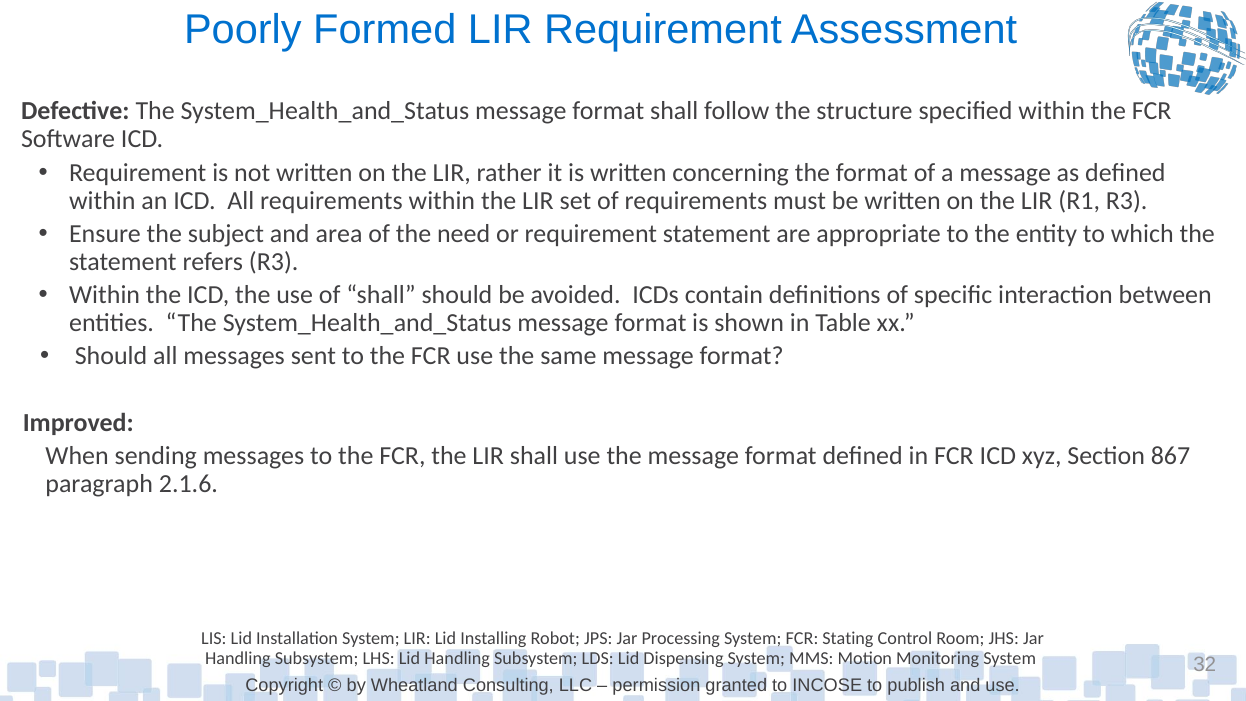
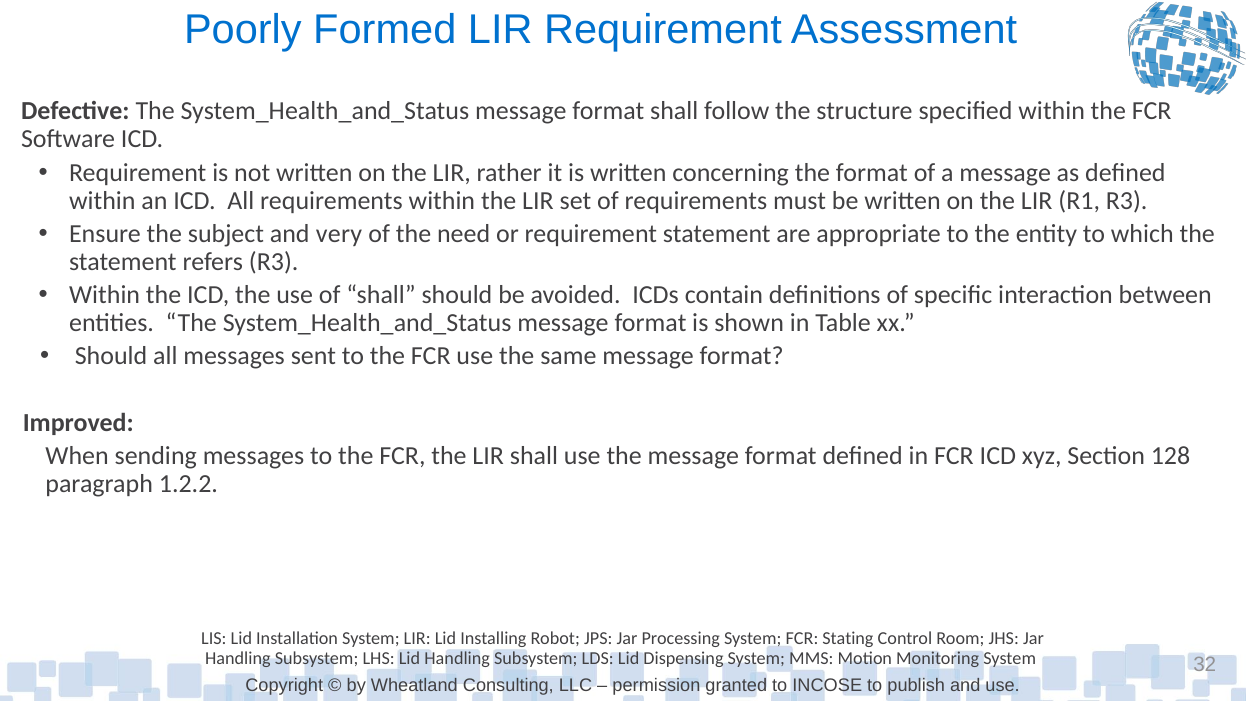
area: area -> very (339, 234)
867: 867 -> 128 (1171, 456)
2.1.6: 2.1.6 -> 1.2.2 (188, 484)
